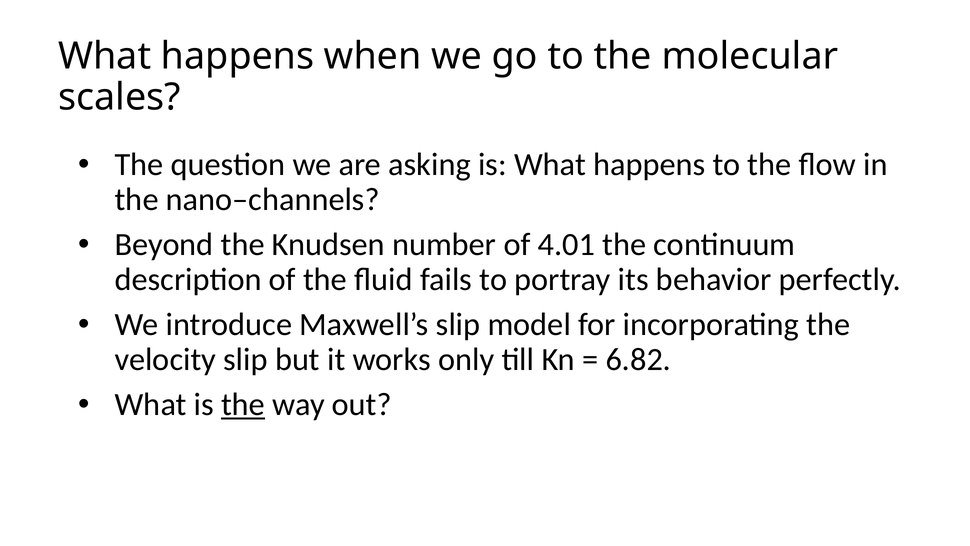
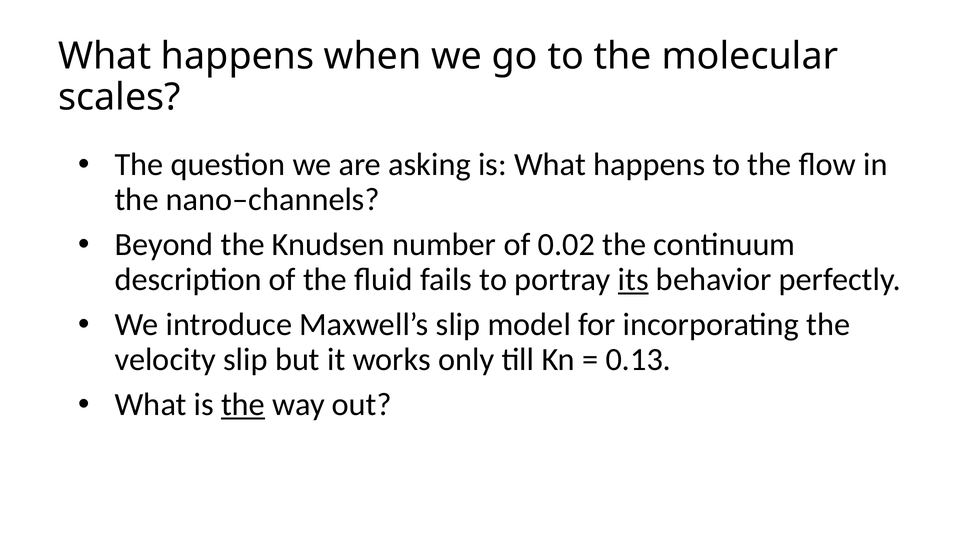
4.01: 4.01 -> 0.02 (566, 245)
its underline: none -> present (633, 279)
6.82: 6.82 -> 0.13 (638, 359)
